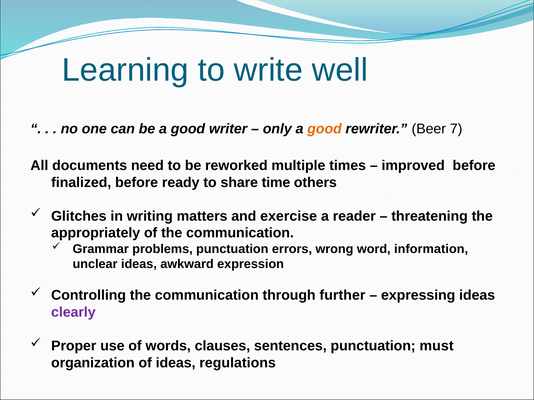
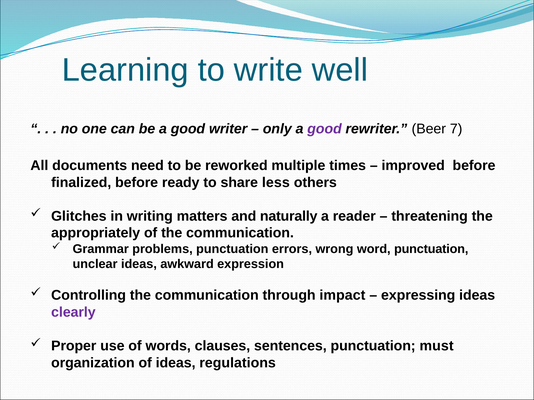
good colour: orange -> purple (325, 129)
time: time -> less (276, 183)
exercise: exercise -> naturally (289, 216)
word information: information -> punctuation (431, 249)
further: further -> impact (342, 296)
